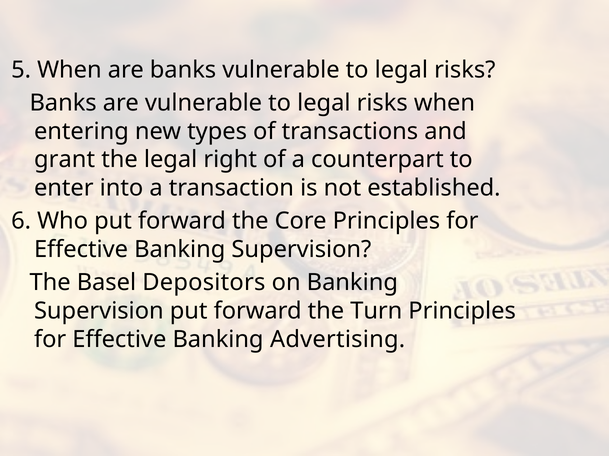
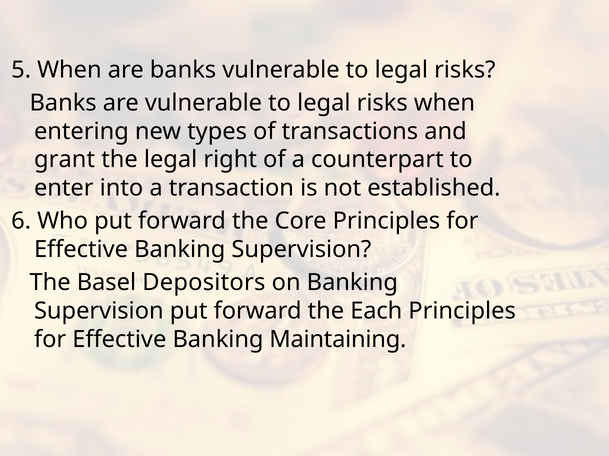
Turn: Turn -> Each (376, 312)
Advertising: Advertising -> Maintaining (338, 340)
